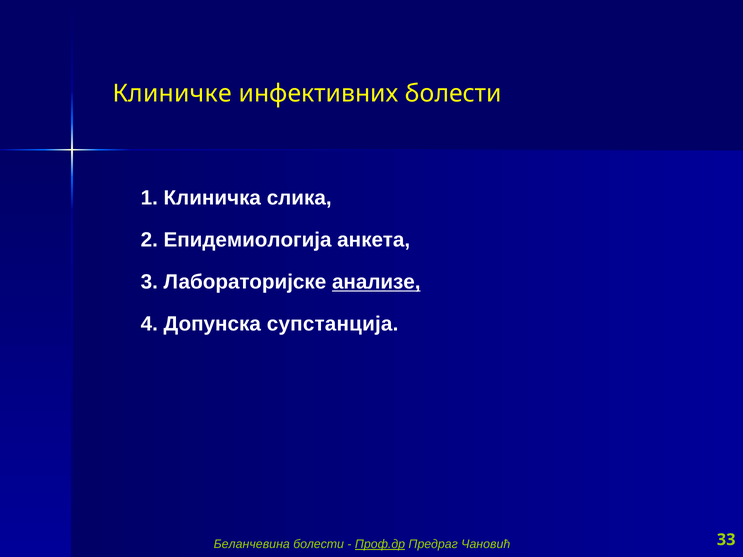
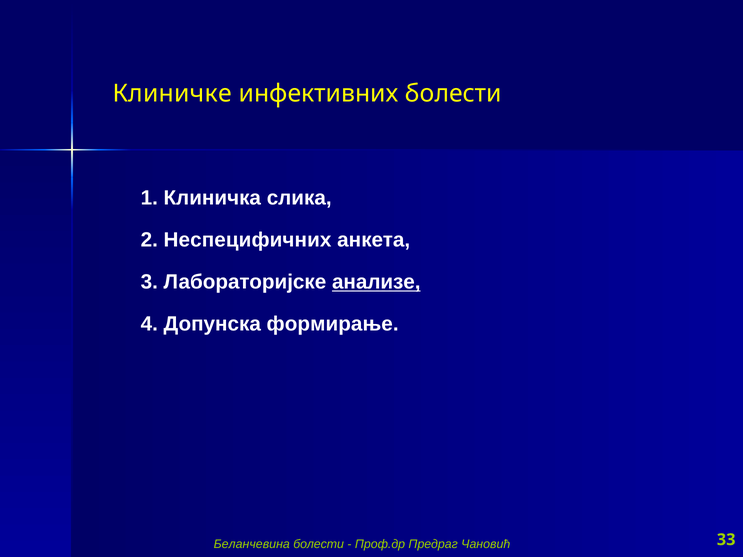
Епидемиологија: Епидемиологија -> Неспецифичних (247, 240)
супстанција: супстанција -> формирање (333, 324)
Проф.др underline: present -> none (380, 544)
